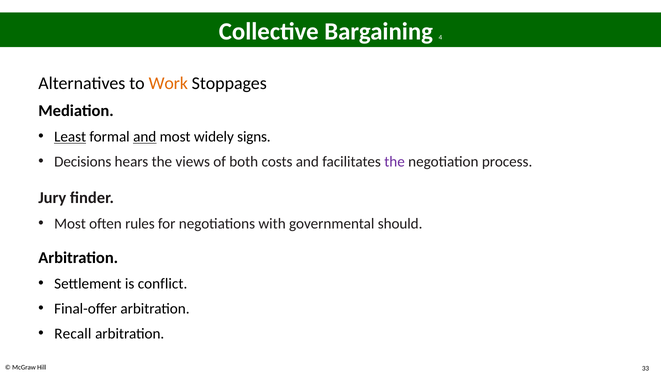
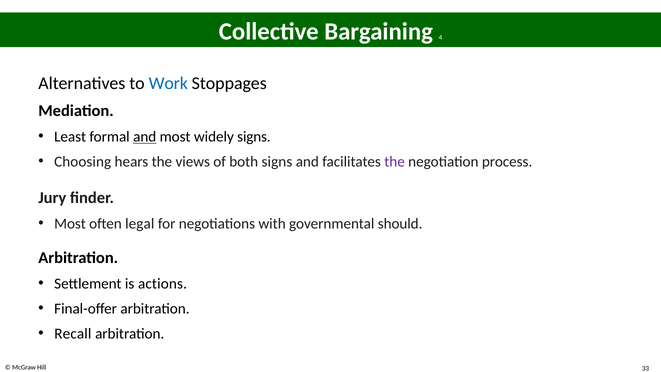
Work colour: orange -> blue (168, 83)
Least underline: present -> none (70, 137)
Decisions: Decisions -> Choosing (83, 162)
both costs: costs -> signs (277, 162)
rules: rules -> legal (140, 224)
conflict: conflict -> actions (162, 284)
